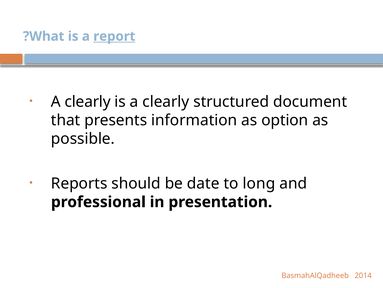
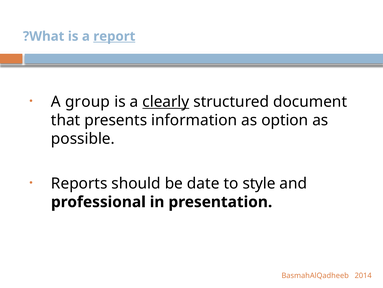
clearly: clearly -> group (88, 101)
clearly underline: none -> present (166, 101)
long: long -> style (259, 183)
